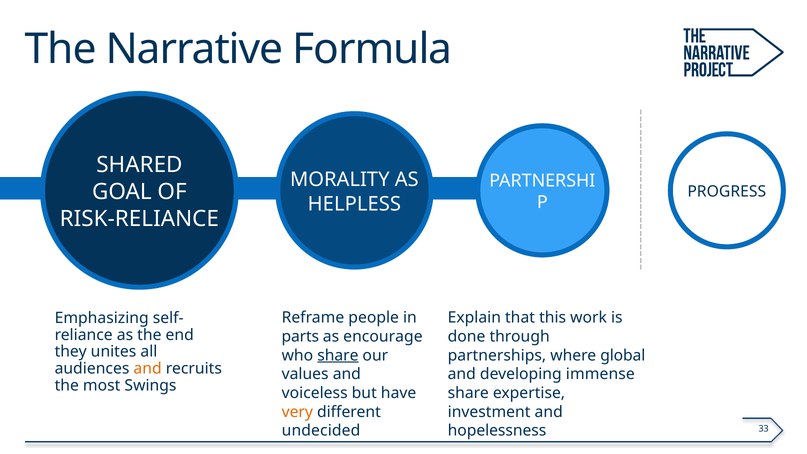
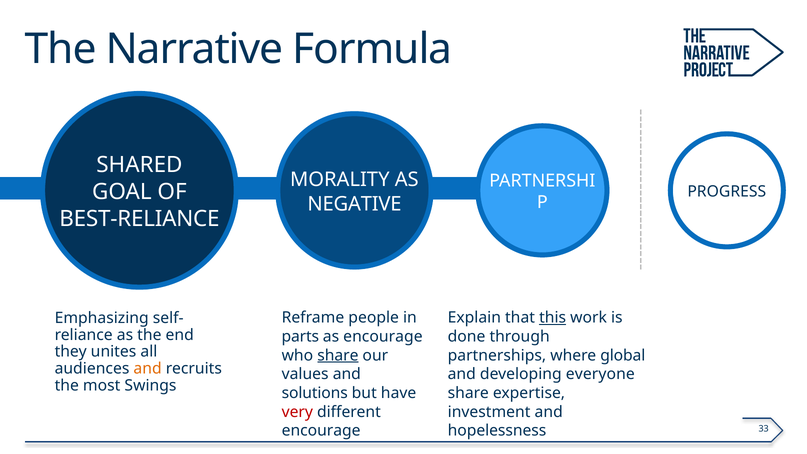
HELPLESS: HELPLESS -> NEGATIVE (354, 204)
RISK-RELIANCE: RISK-RELIANCE -> BEST-RELIANCE (139, 219)
this underline: none -> present (553, 318)
immense: immense -> everyone (600, 374)
voiceless: voiceless -> solutions (315, 393)
very colour: orange -> red (297, 412)
undecided: undecided -> encourage (321, 431)
